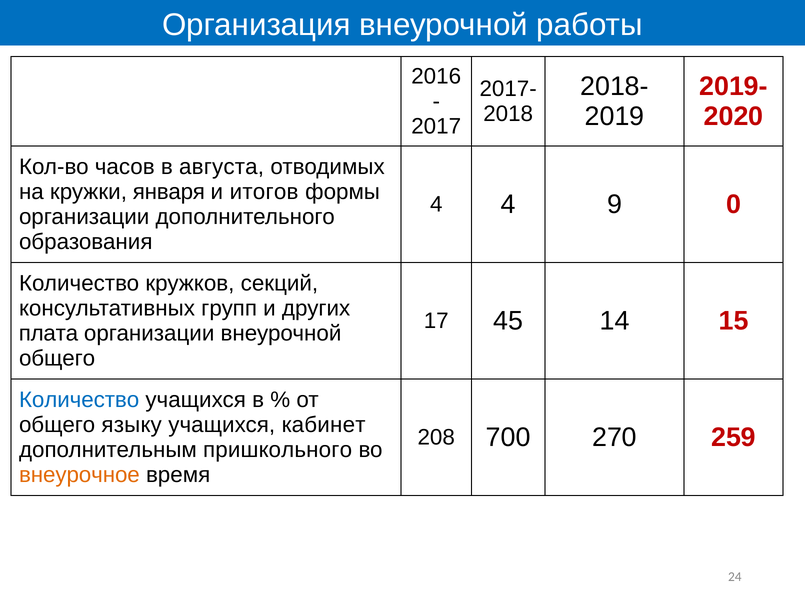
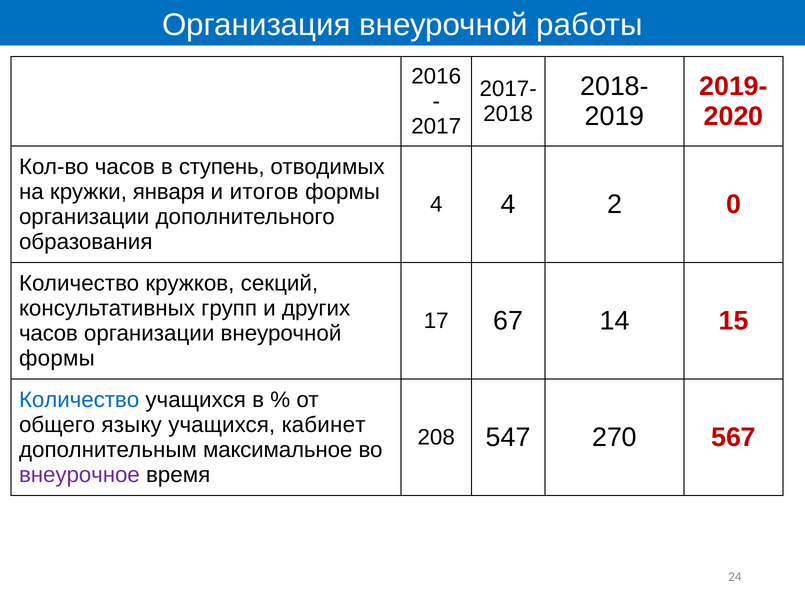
августа: августа -> ступень (222, 167)
9: 9 -> 2 (615, 204)
45: 45 -> 67 (508, 321)
плата: плата -> часов (48, 333)
общего: общего -> формы (57, 358)
700: 700 -> 547 (508, 437)
259: 259 -> 567 (734, 437)
пришкольного: пришкольного -> максимальное (278, 450)
внеурочное colour: orange -> purple (79, 475)
